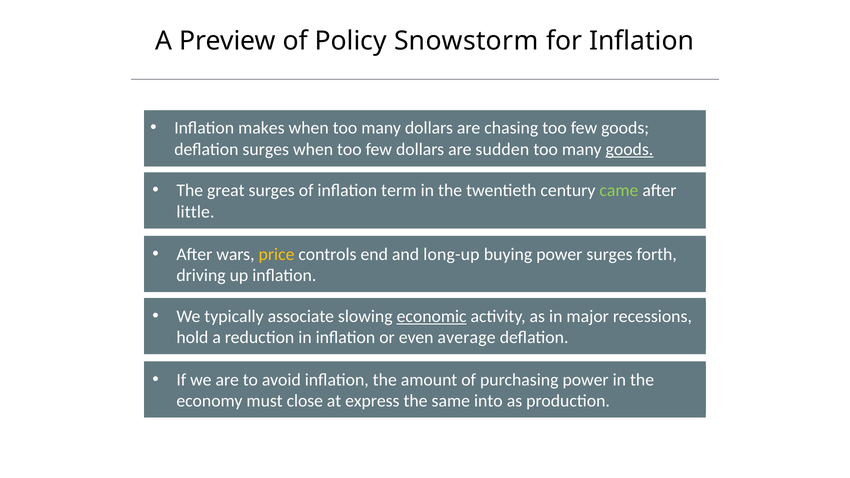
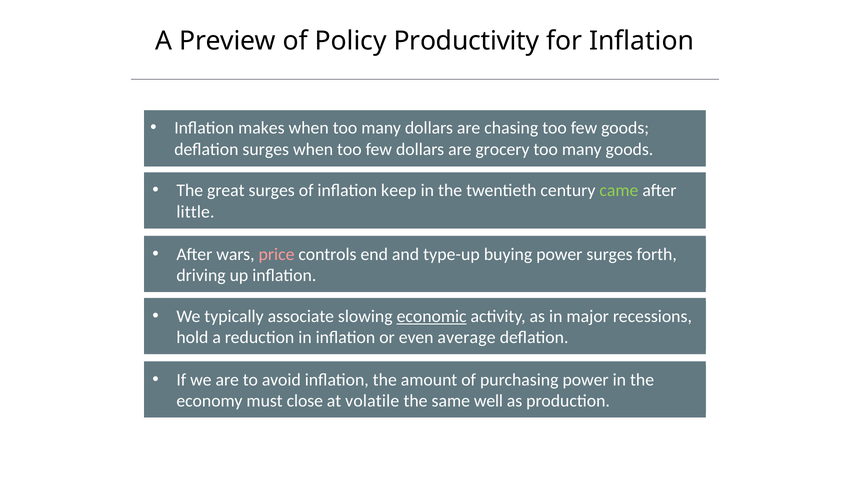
Snowstorm: Snowstorm -> Productivity (466, 41)
sudden: sudden -> grocery (502, 149)
goods underline: present -> none (629, 149)
term: term -> keep (399, 191)
price colour: yellow -> pink (277, 254)
long-up: long-up -> type-up (451, 254)
express: express -> volatile (372, 401)
into: into -> well (488, 401)
